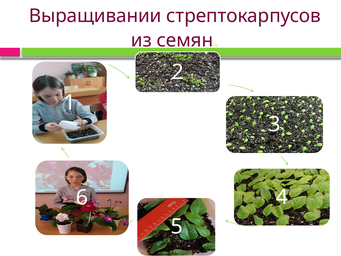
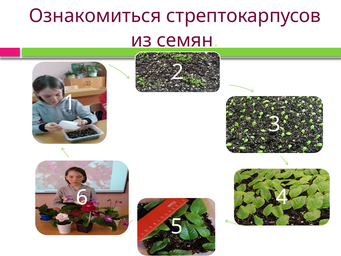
Выращивании: Выращивании -> Ознакомиться (95, 16)
